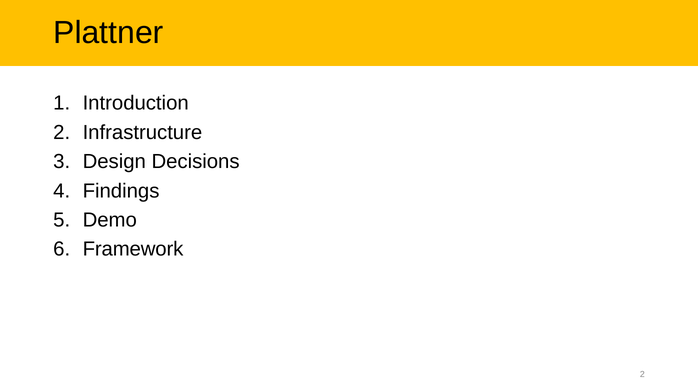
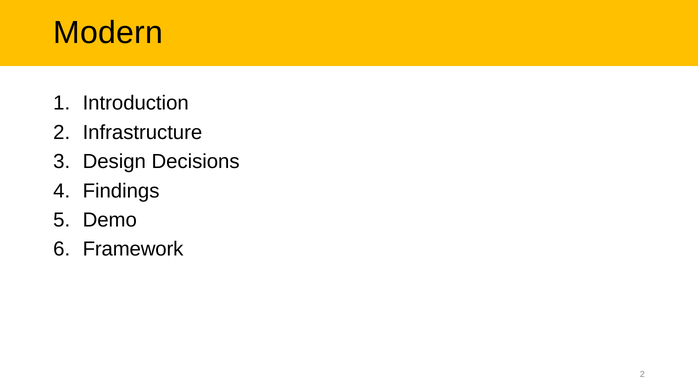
Plattner: Plattner -> Modern (108, 33)
